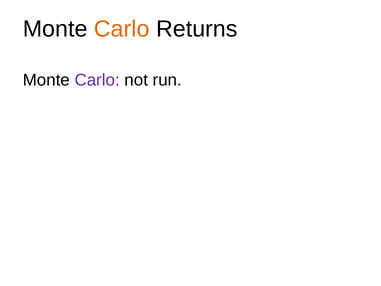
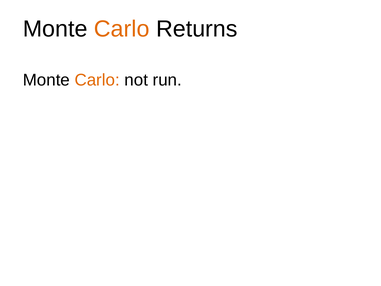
Carlo colour: purple -> orange (97, 80)
